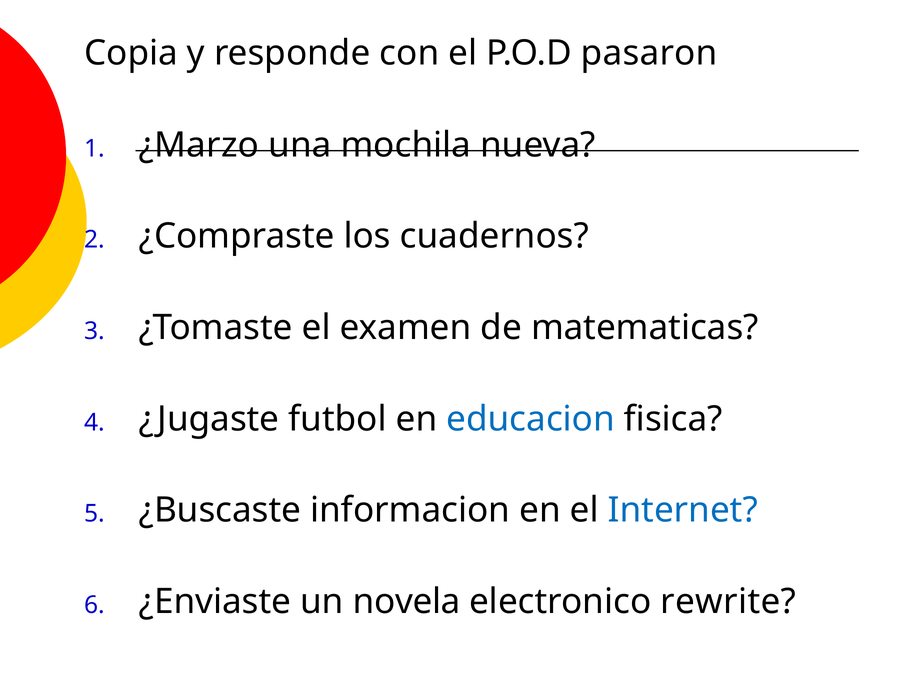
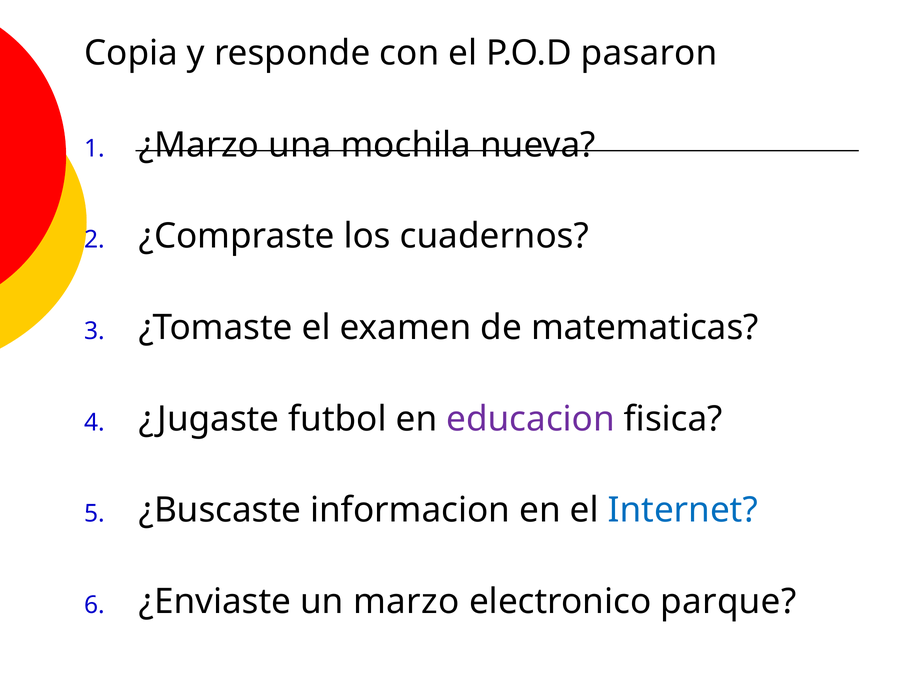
educacion colour: blue -> purple (531, 419)
novela: novela -> marzo (406, 601)
rewrite: rewrite -> parque (728, 601)
